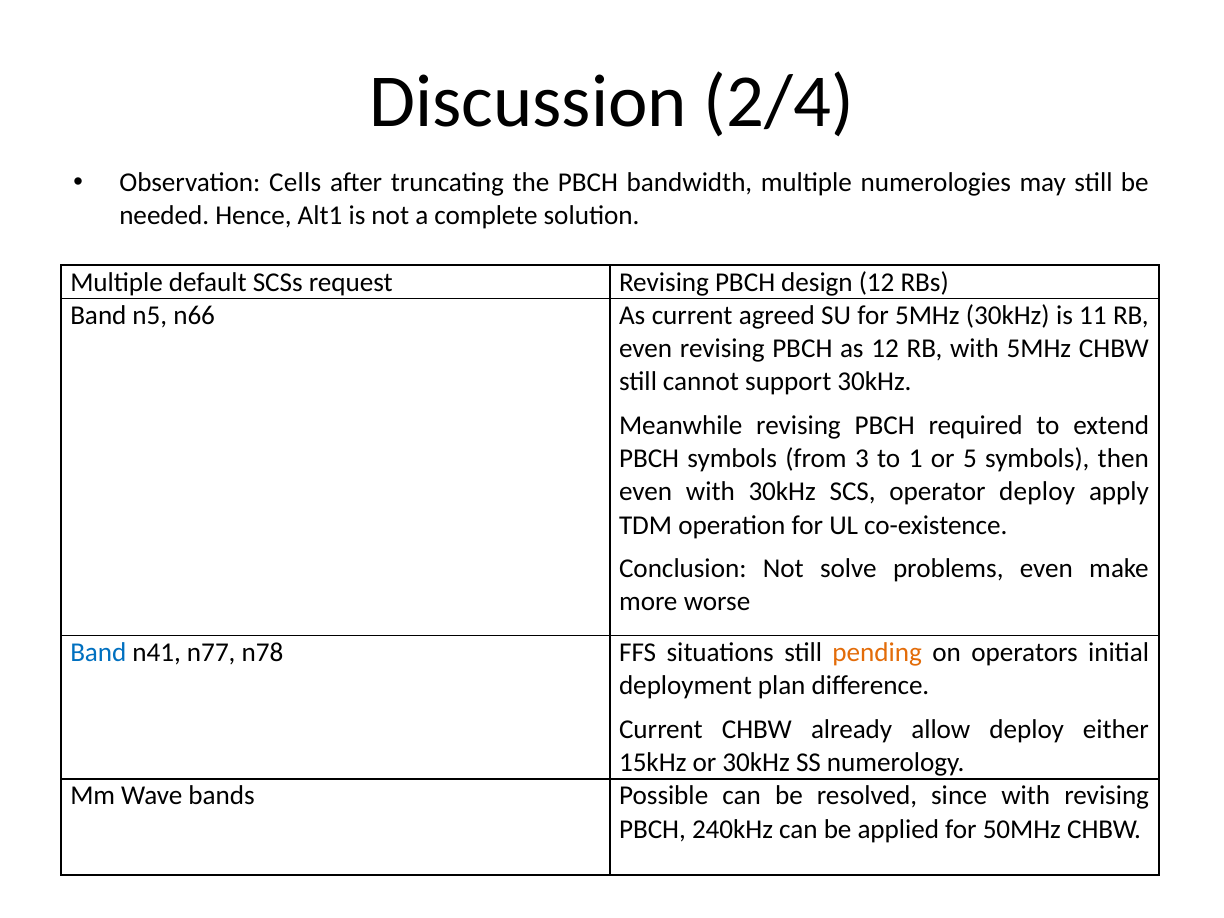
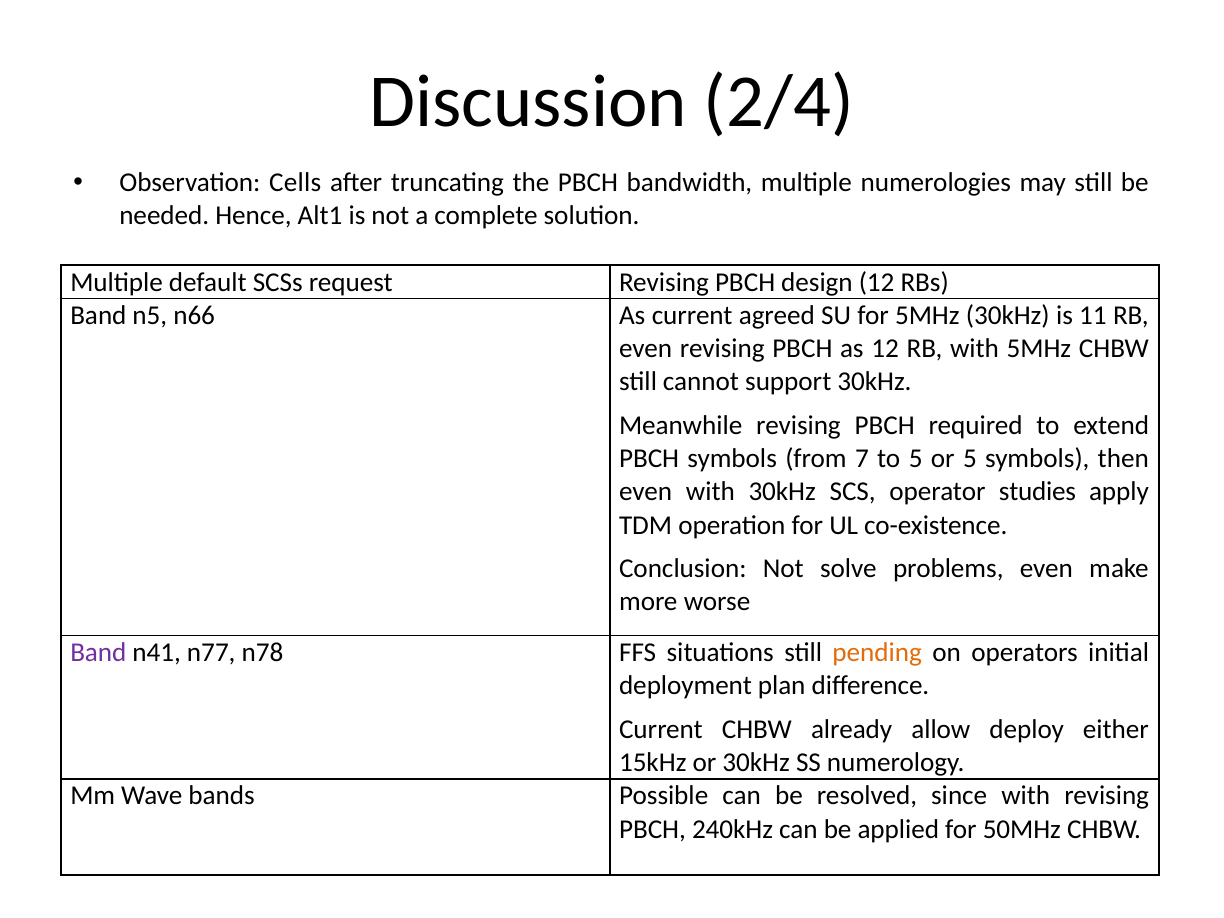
3: 3 -> 7 (862, 459)
to 1: 1 -> 5 (916, 459)
operator deploy: deploy -> studies (1037, 492)
Band colour: blue -> purple (98, 653)
